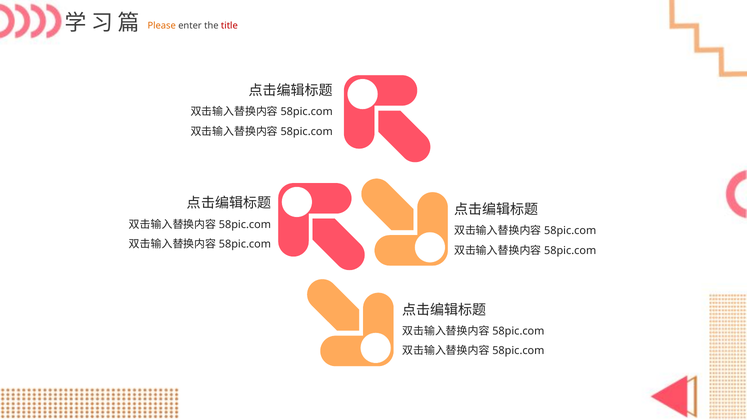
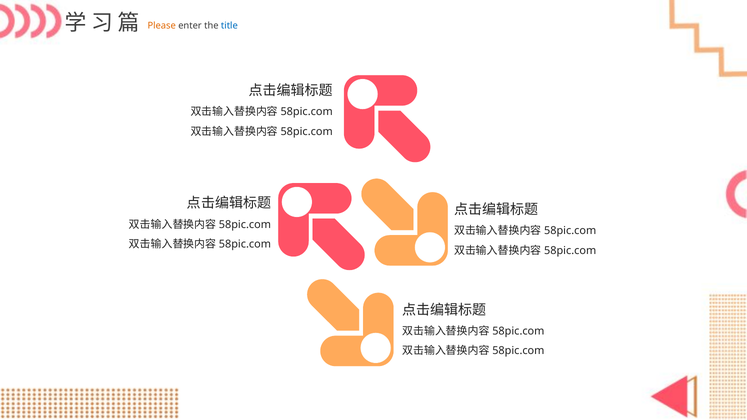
title colour: red -> blue (229, 26)
